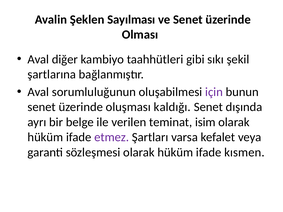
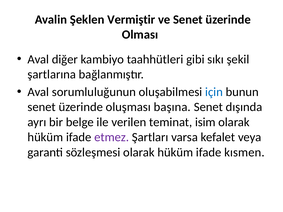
Sayılması: Sayılması -> Vermiştir (131, 20)
için colour: purple -> blue (214, 92)
kaldığı: kaldığı -> başına (172, 107)
